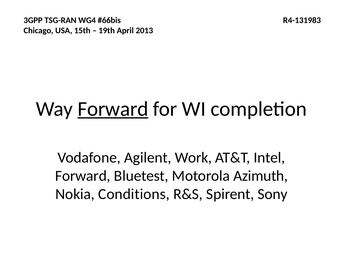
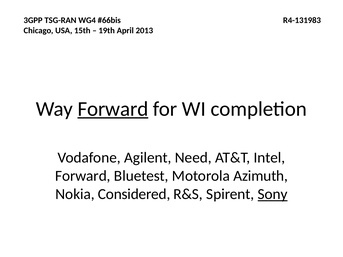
Work: Work -> Need (193, 158)
Conditions: Conditions -> Considered (134, 194)
Sony underline: none -> present (273, 194)
